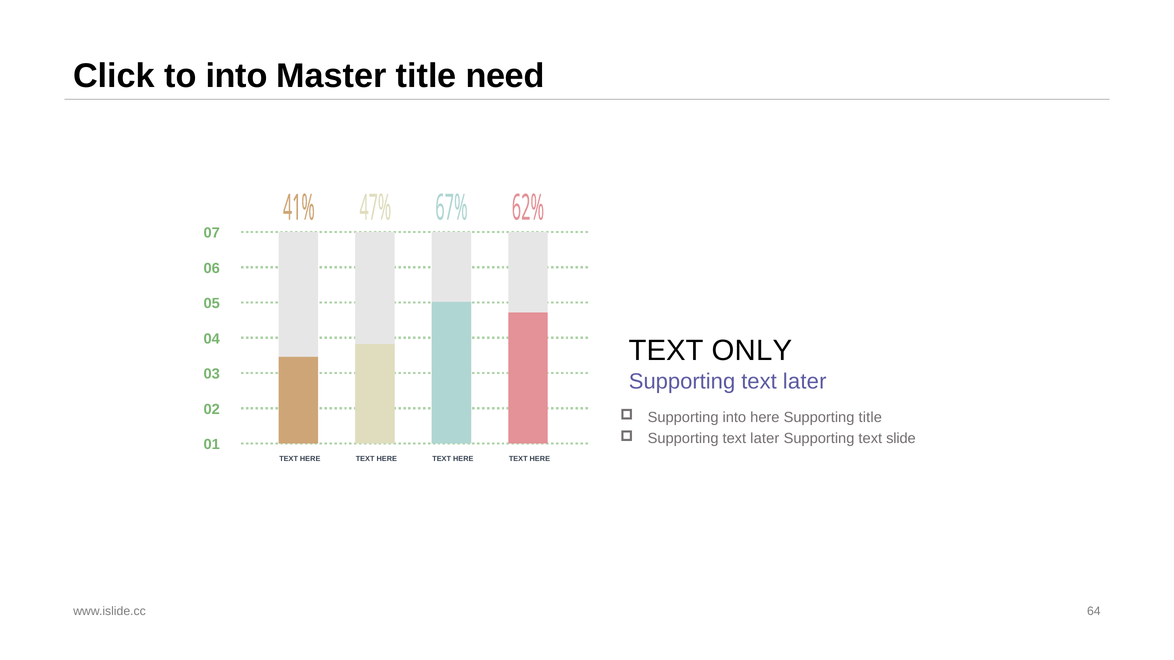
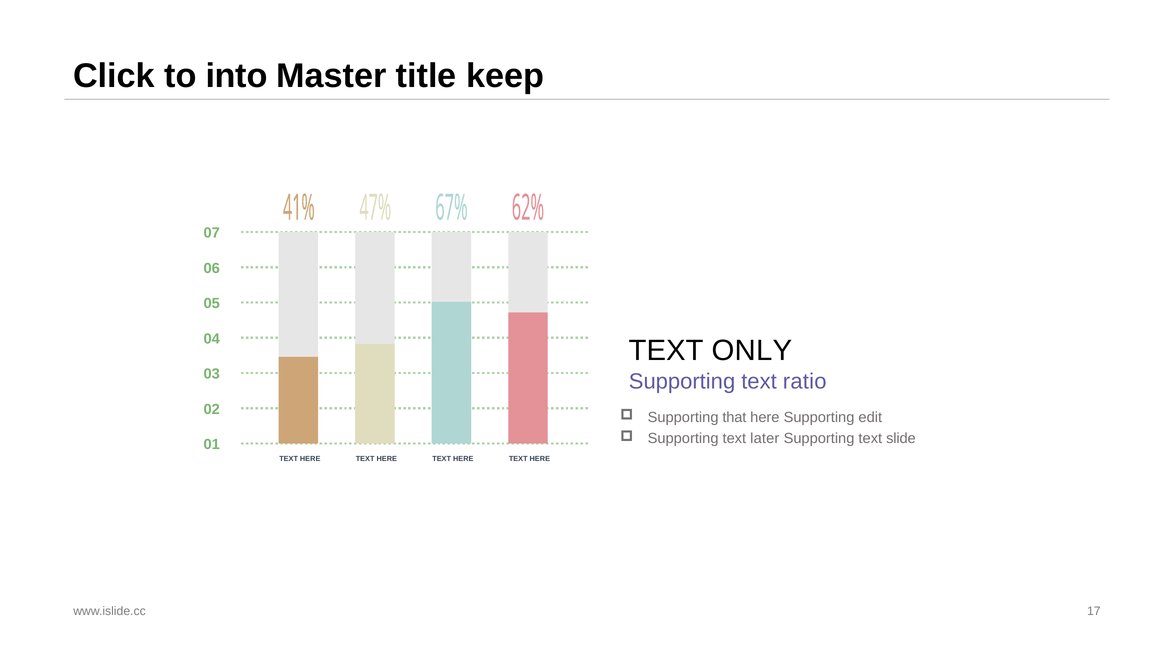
need: need -> keep (505, 76)
later: later -> ratio (805, 382)
Supporting into: into -> that (734, 418)
Supporting title: title -> edit (870, 418)
64: 64 -> 17 (1094, 612)
